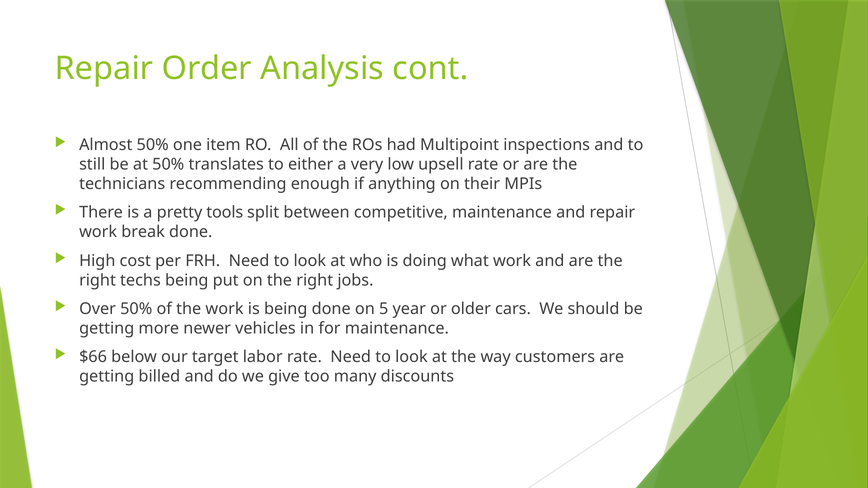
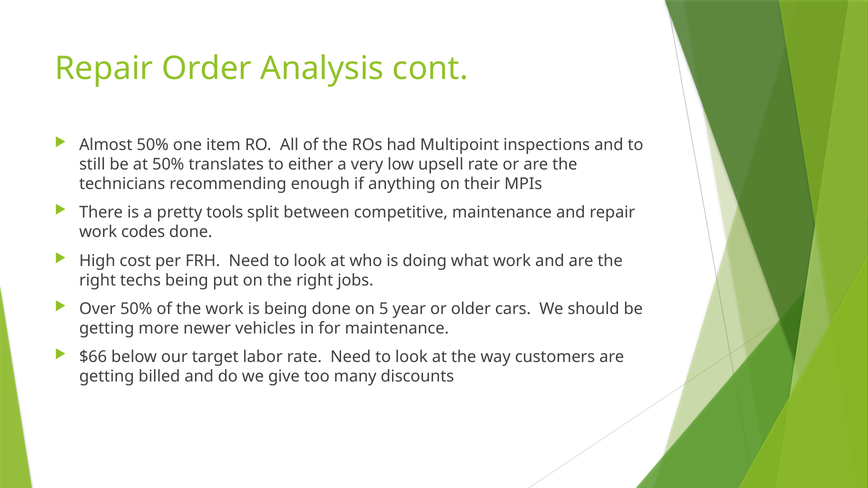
break: break -> codes (143, 232)
